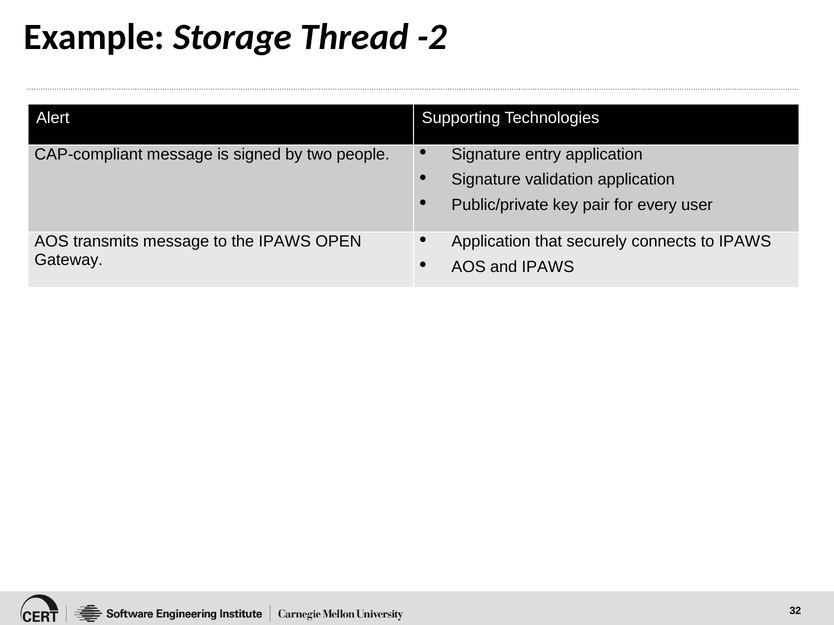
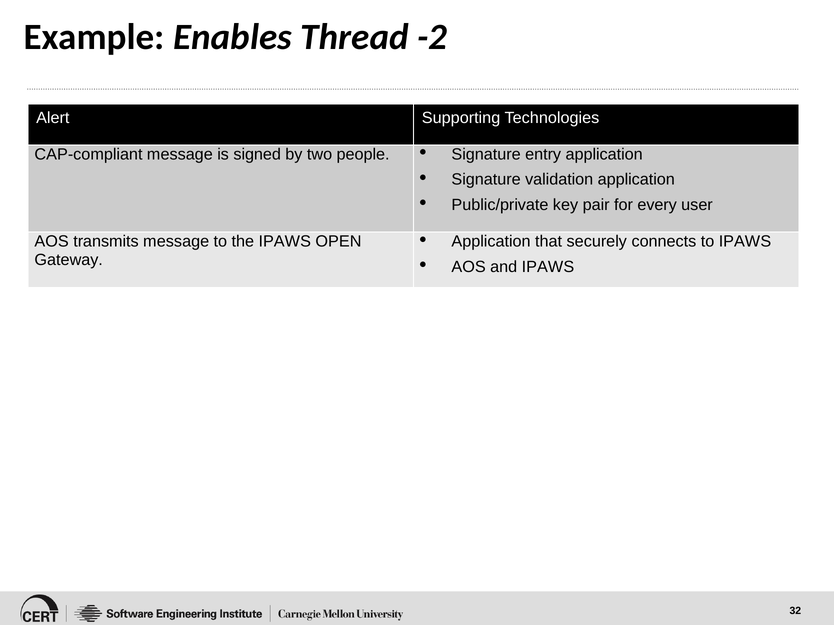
Storage: Storage -> Enables (233, 37)
